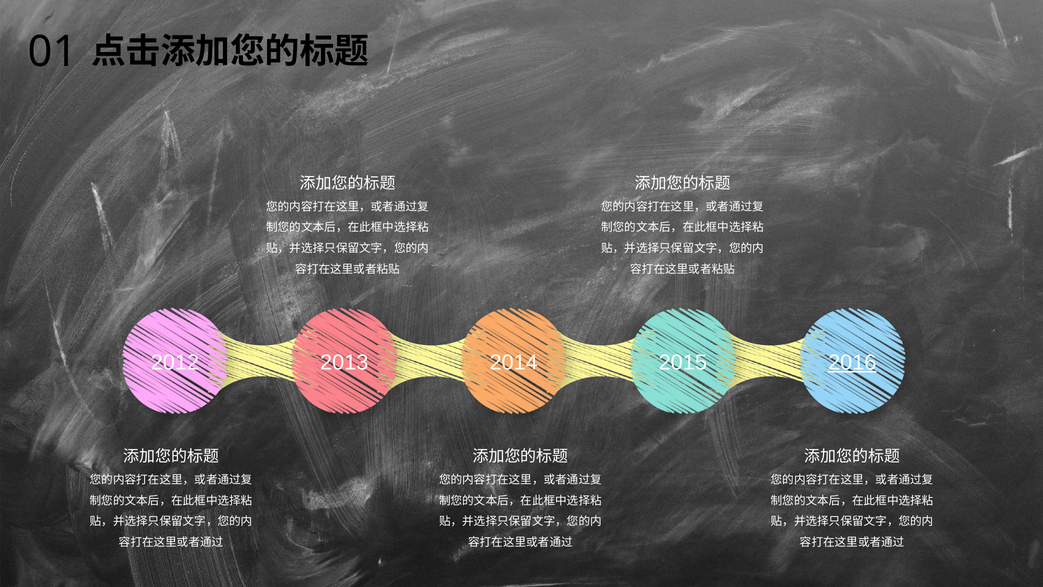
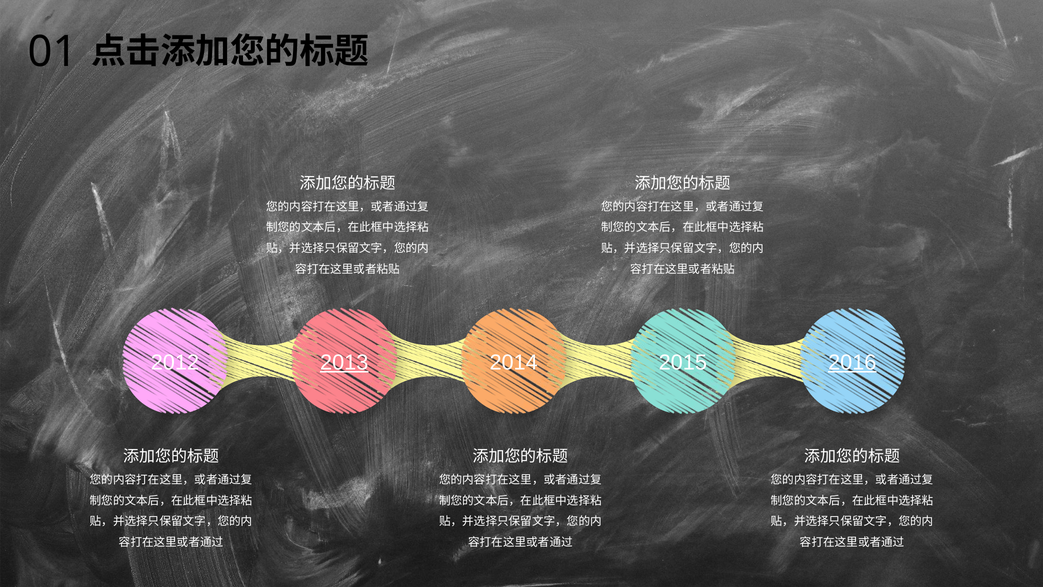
2013 underline: none -> present (344, 362)
